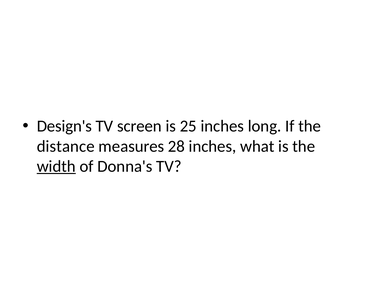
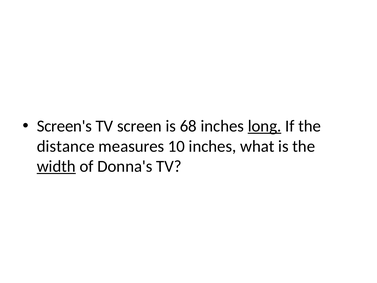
Design's: Design's -> Screen's (64, 126)
25: 25 -> 68 (188, 126)
long underline: none -> present (265, 126)
28: 28 -> 10 (176, 146)
